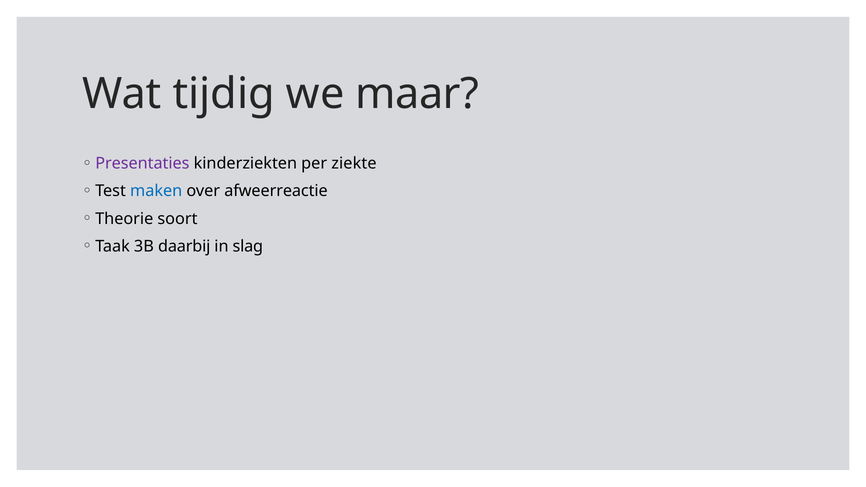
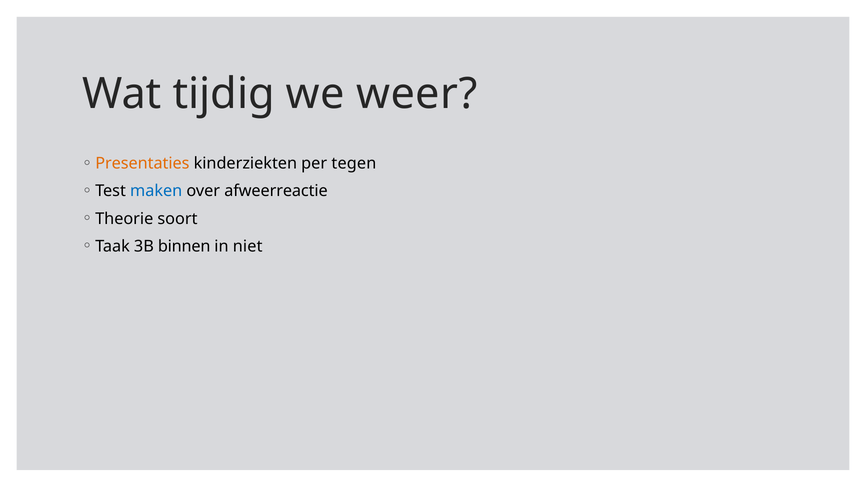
maar: maar -> weer (417, 94)
Presentaties colour: purple -> orange (142, 164)
ziekte: ziekte -> tegen (354, 164)
daarbij: daarbij -> binnen (184, 246)
slag: slag -> niet (248, 246)
